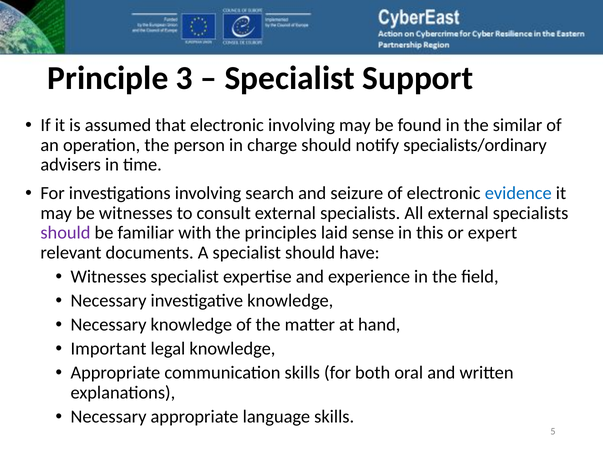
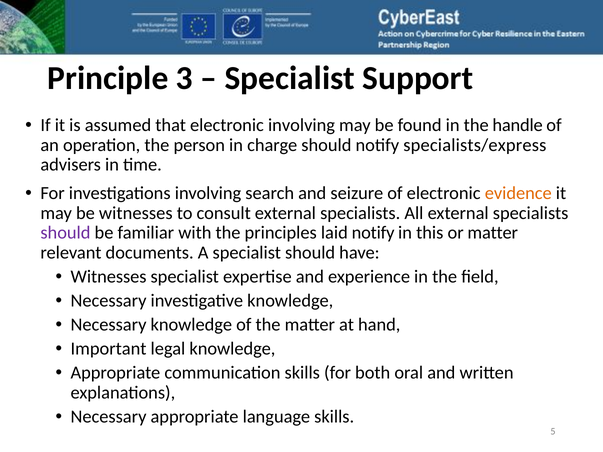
similar: similar -> handle (518, 125)
specialists/ordinary: specialists/ordinary -> specialists/express (475, 145)
evidence colour: blue -> orange (518, 193)
laid sense: sense -> notify (373, 233)
or expert: expert -> matter (493, 233)
